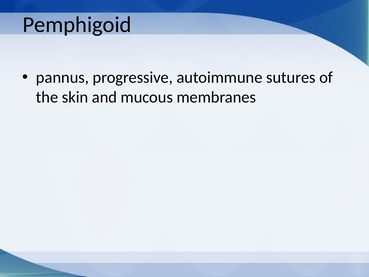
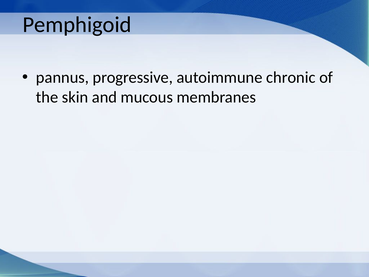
sutures: sutures -> chronic (291, 77)
